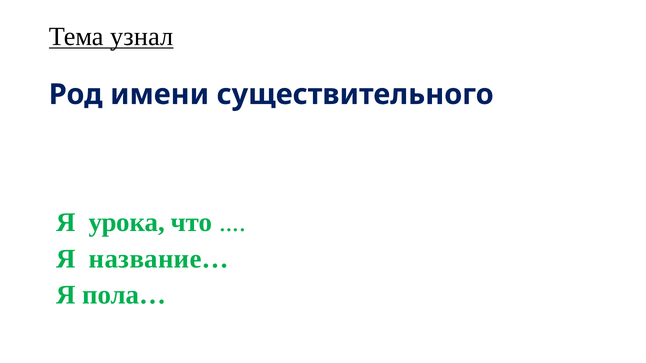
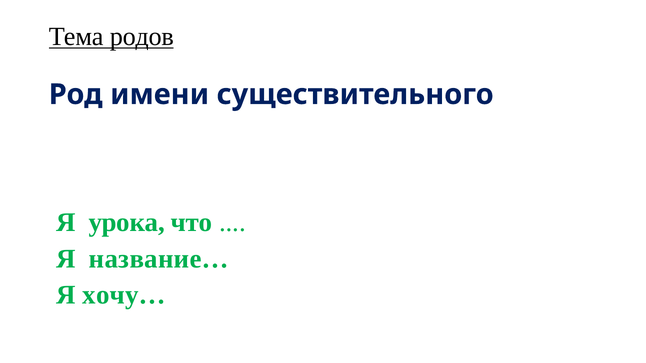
узнал: узнал -> родов (142, 36)
пола…: пола… -> хочу… (124, 295)
